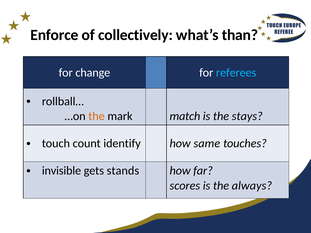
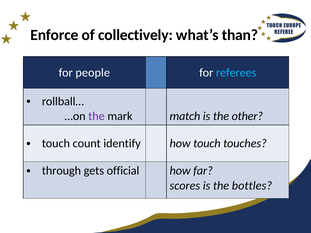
change: change -> people (93, 73)
the colour: orange -> purple (96, 116)
stays: stays -> other (247, 116)
how same: same -> touch (207, 144)
invisible: invisible -> through (61, 171)
stands: stands -> official (123, 171)
always: always -> bottles (252, 186)
